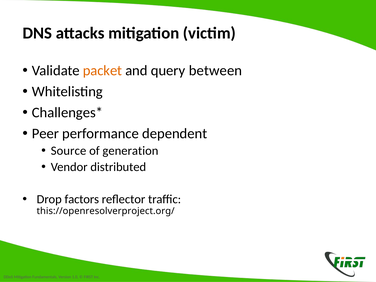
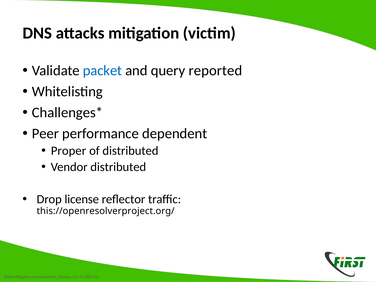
packet colour: orange -> blue (102, 71)
between: between -> reported (215, 71)
Source: Source -> Proper (69, 151)
of generation: generation -> distributed (130, 151)
factors: factors -> license (82, 199)
